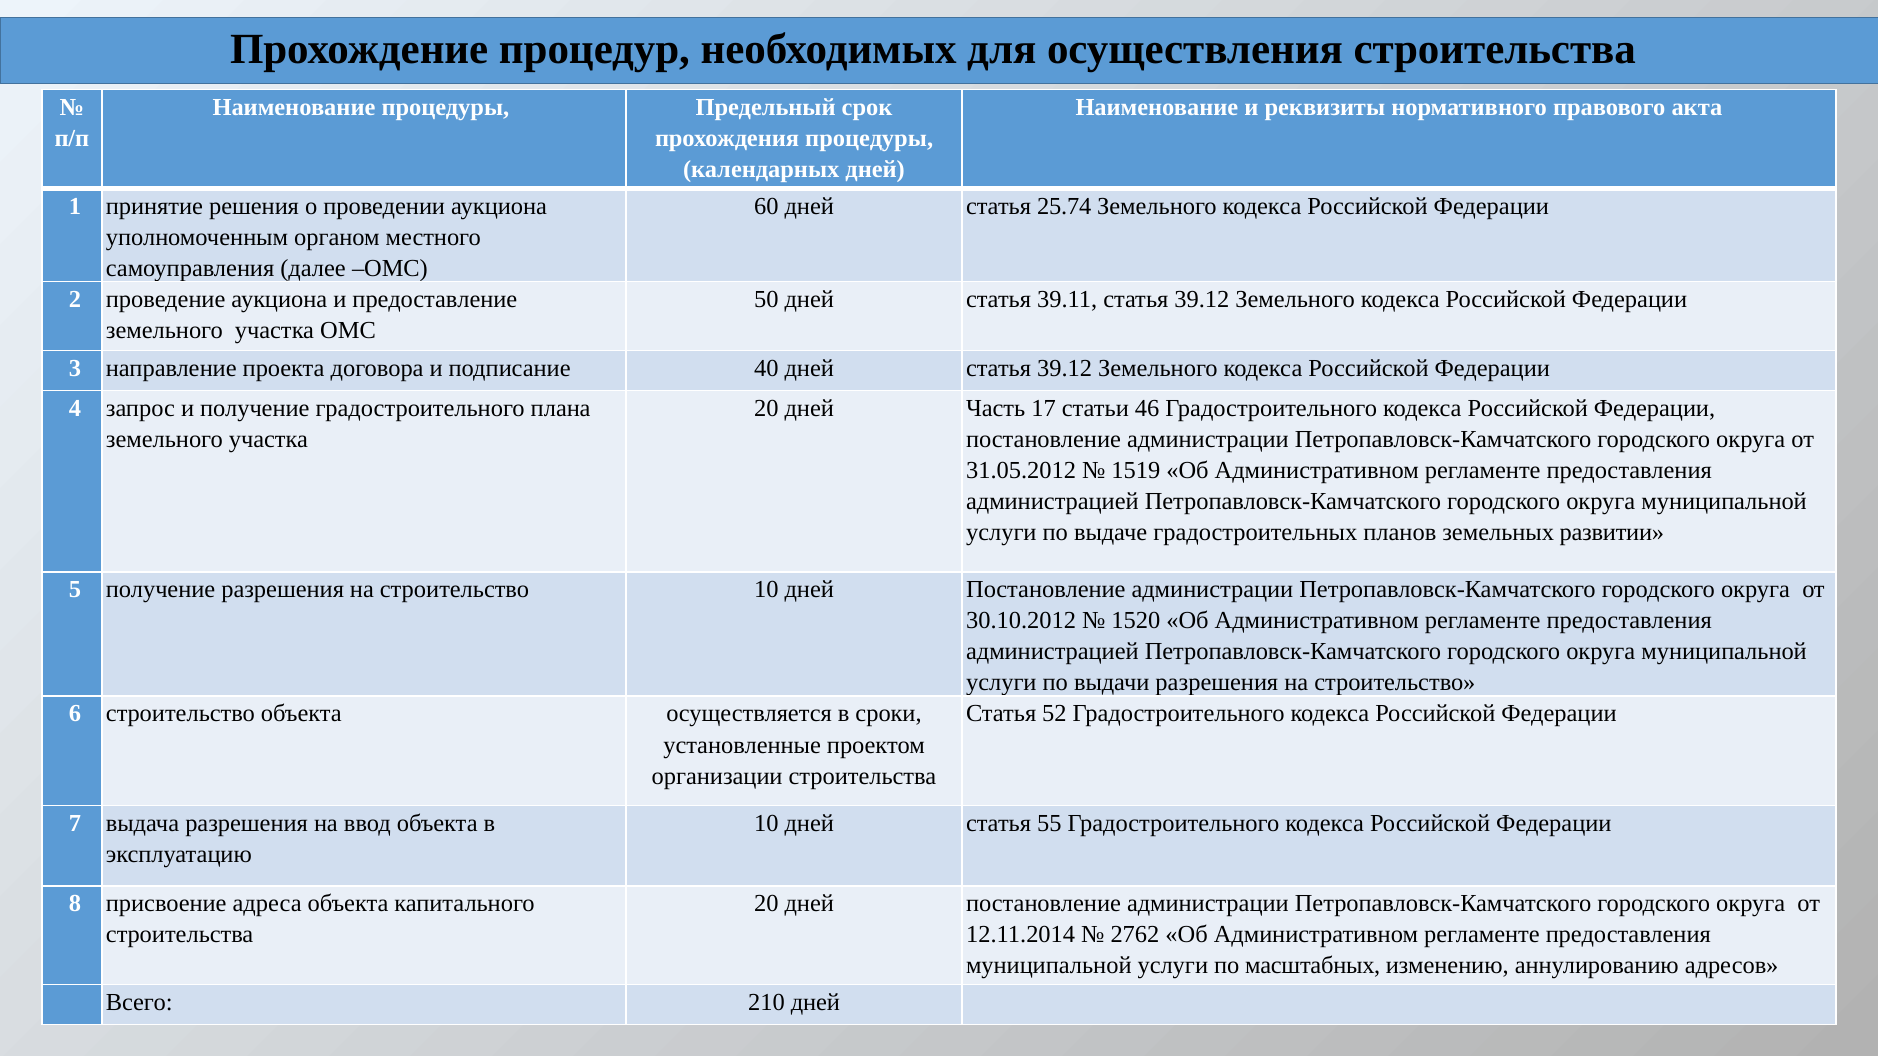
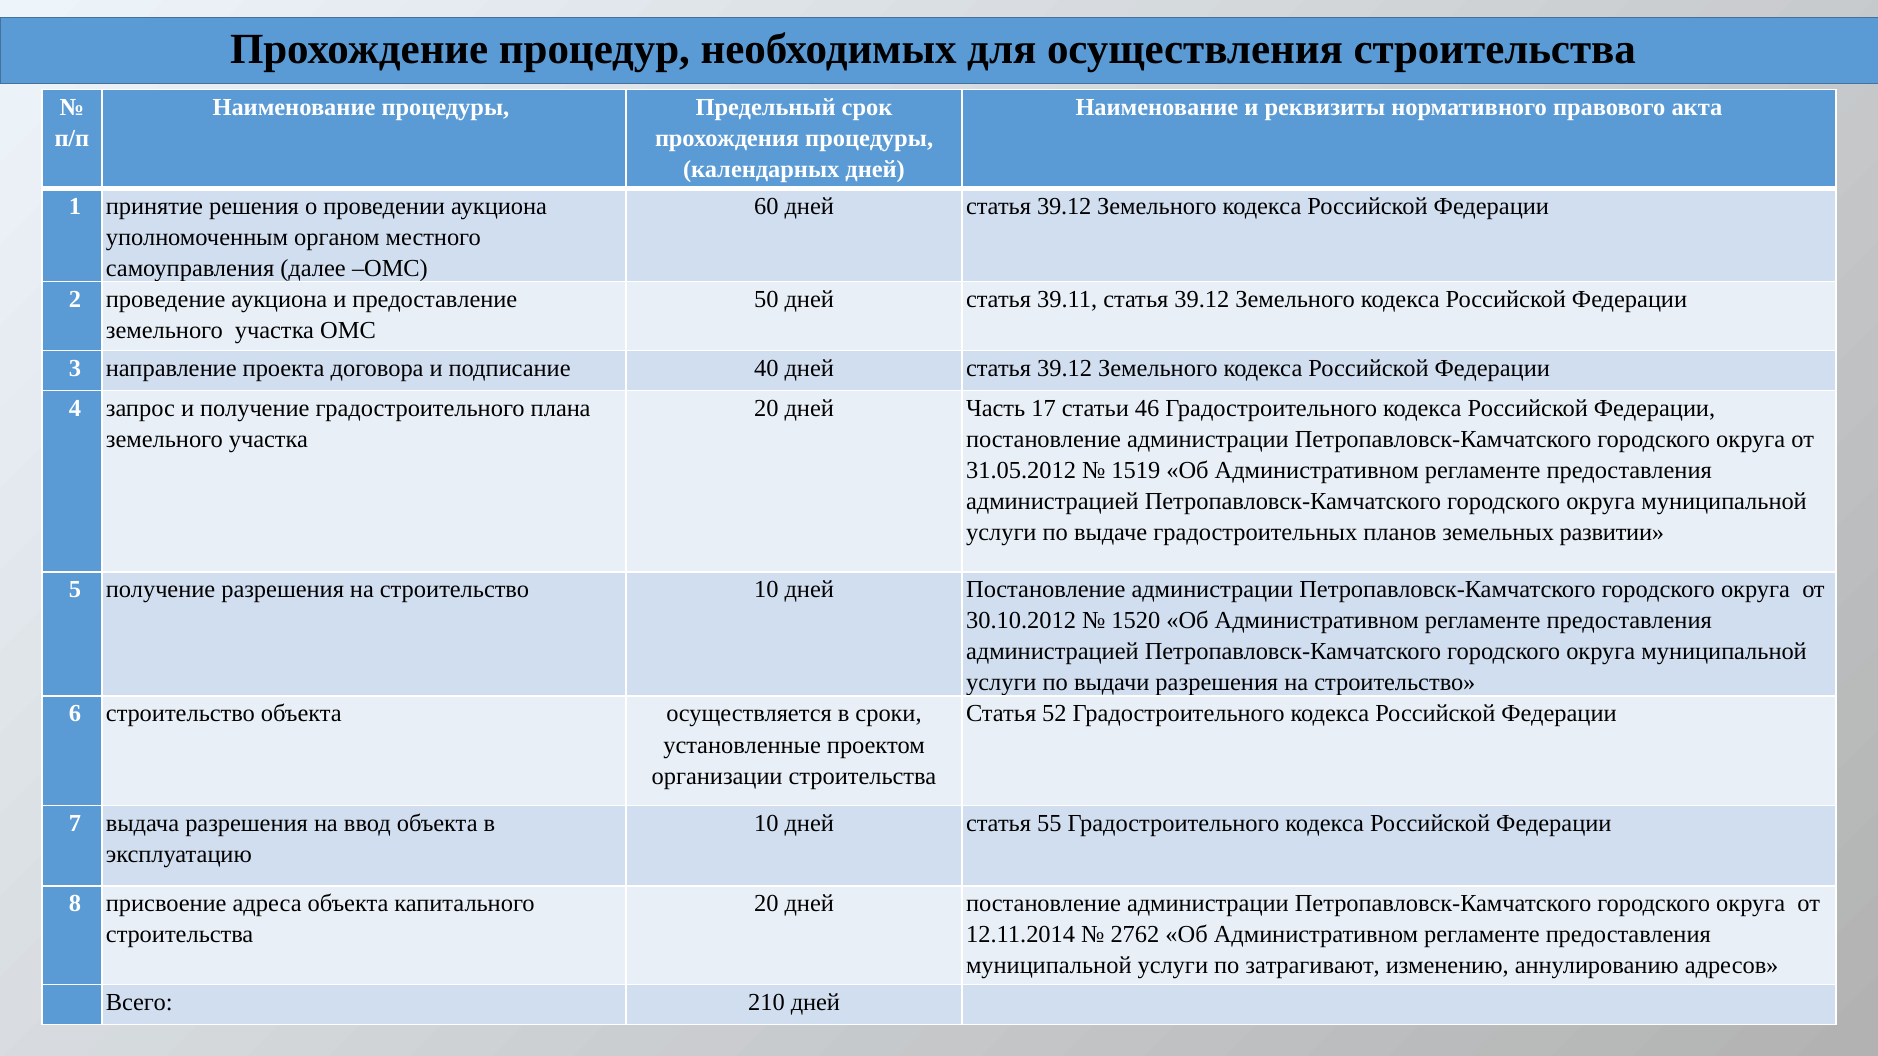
60 дней статья 25.74: 25.74 -> 39.12 (1064, 206)
масштабных: масштабных -> затрагивают (1313, 966)
